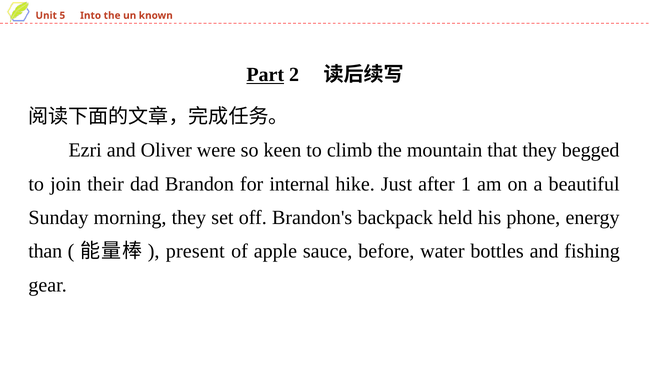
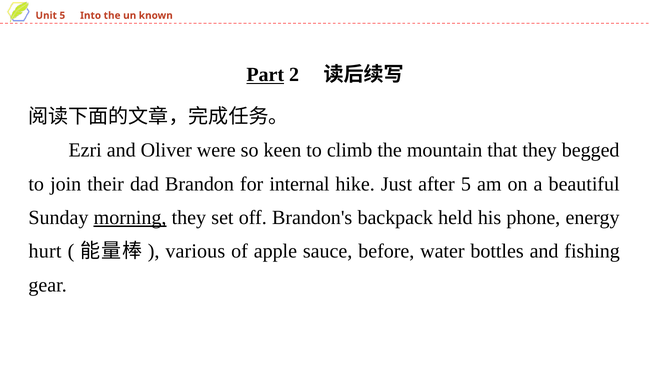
after 1: 1 -> 5 (466, 184)
morning underline: none -> present (130, 218)
than: than -> hurt (45, 251)
present: present -> various (195, 251)
